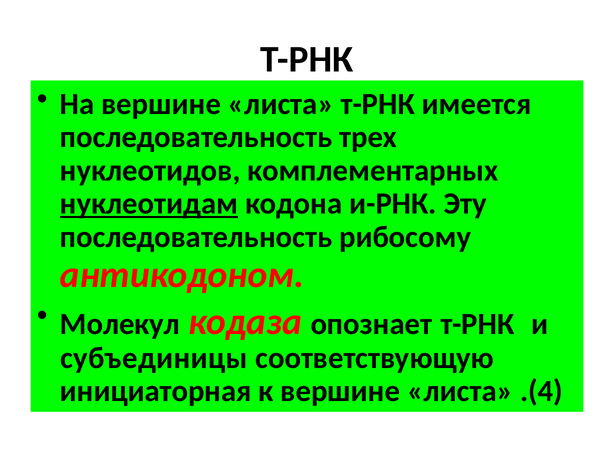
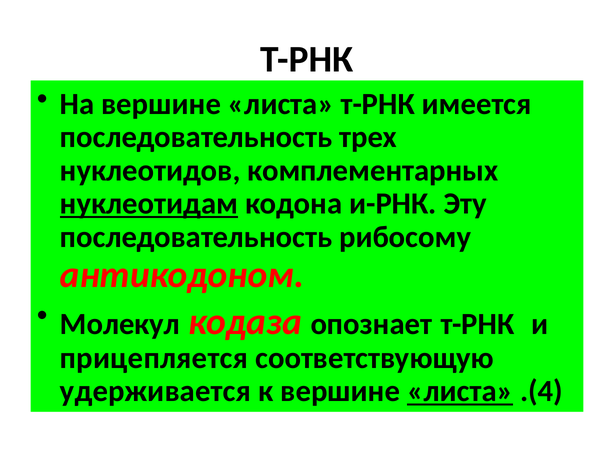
субъединицы: субъединицы -> прицепляется (154, 358)
инициаторная: инициаторная -> удерживается (156, 391)
листа underline: none -> present (460, 391)
